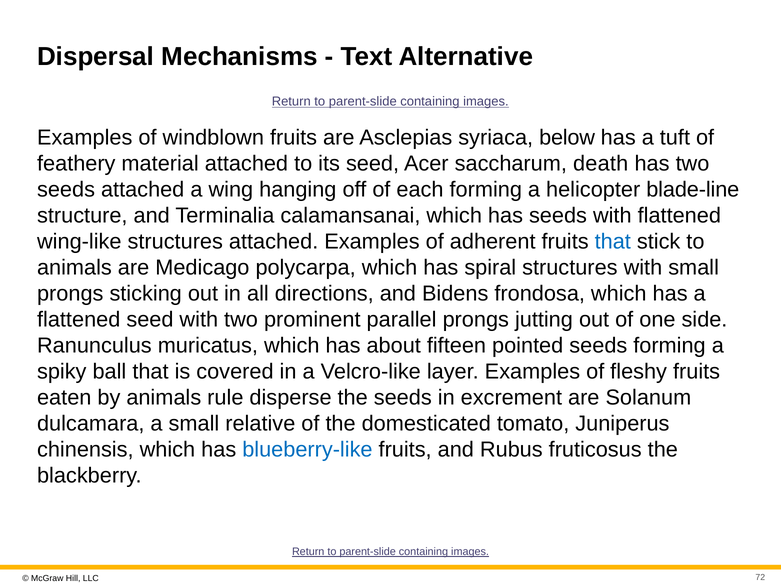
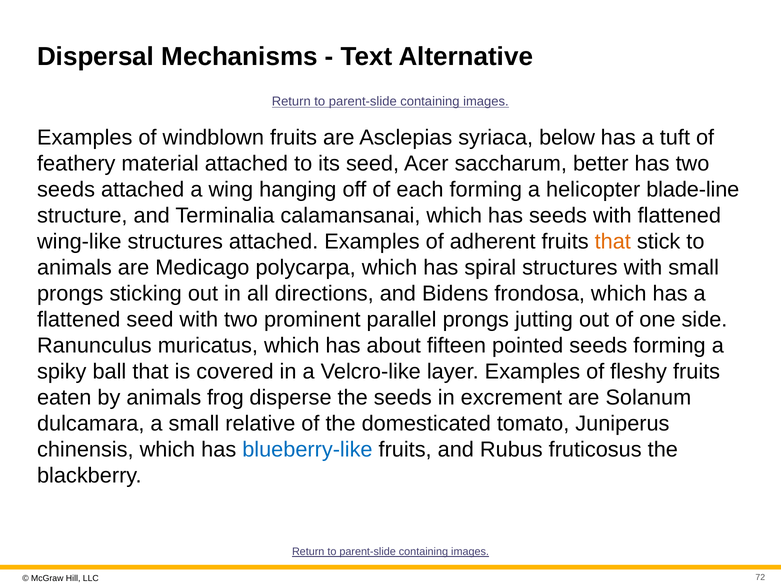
death: death -> better (601, 164)
that colour: blue -> orange (613, 242)
rule: rule -> frog (225, 398)
